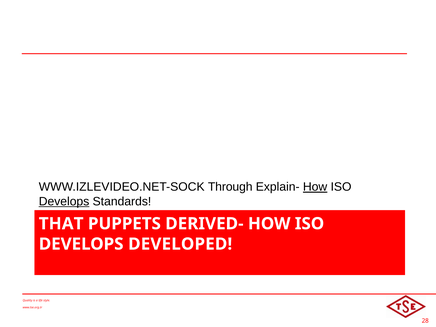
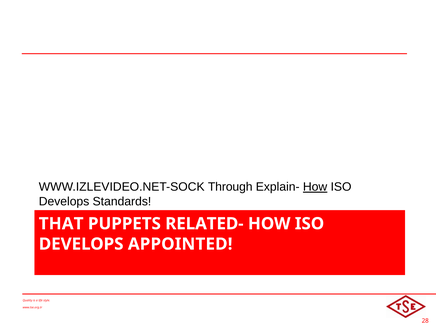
Develops underline: present -> none (64, 202)
DERIVED-: DERIVED- -> RELATED- (204, 224)
DEVELOPED: DEVELOPED -> APPOINTED (180, 244)
